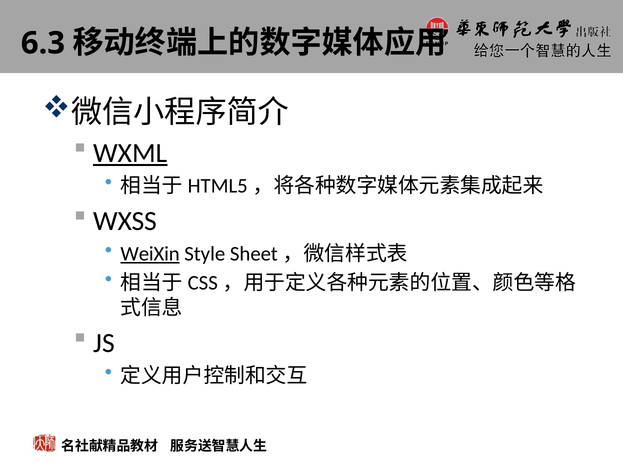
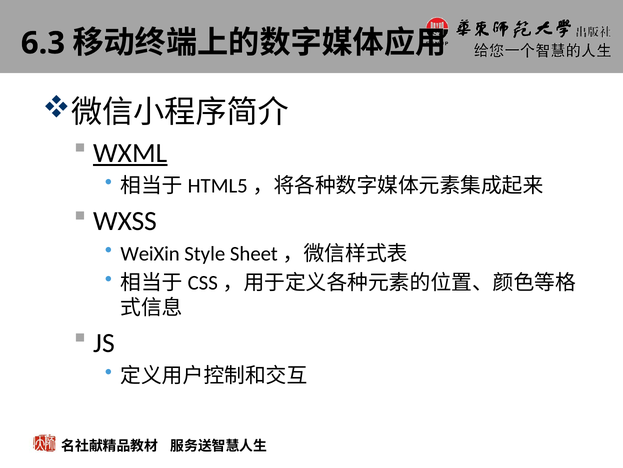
WeiXin underline: present -> none (150, 253)
